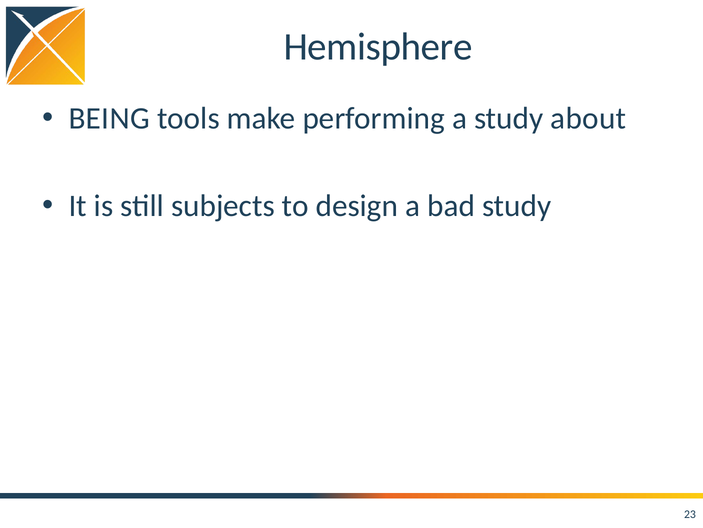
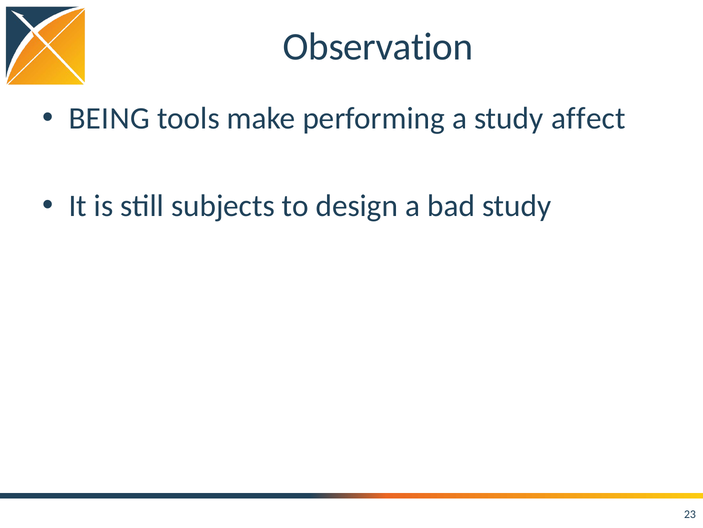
Hemisphere: Hemisphere -> Observation (378, 47)
about: about -> affect (588, 118)
